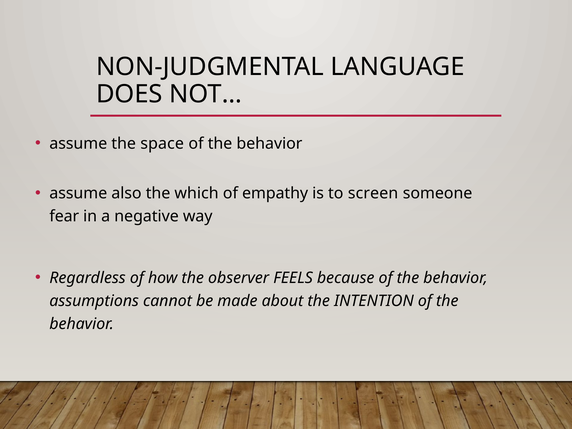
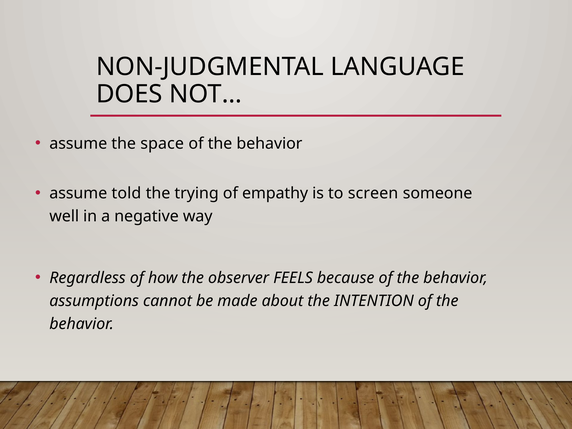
also: also -> told (126, 193)
which: which -> trying (197, 193)
fear: fear -> well (64, 216)
